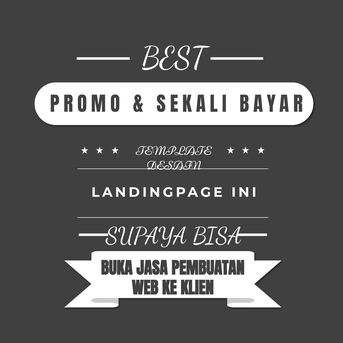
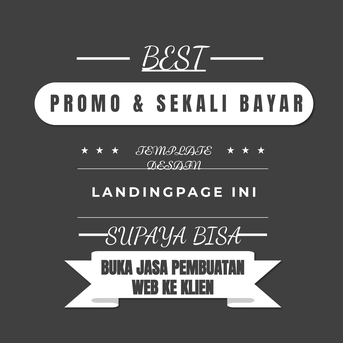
BEST underline: none -> present (174, 57)
